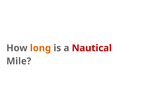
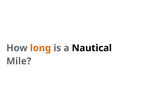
Nautical colour: red -> black (92, 48)
